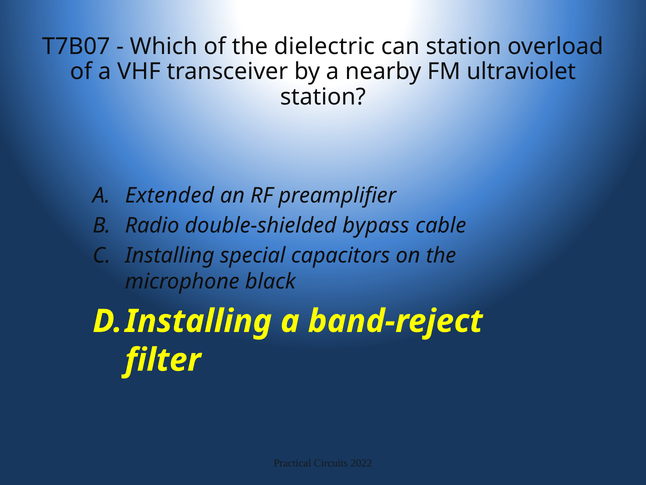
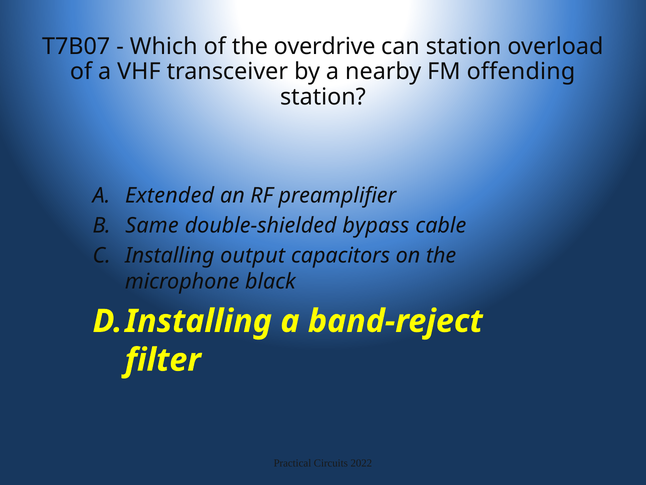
dielectric: dielectric -> overdrive (325, 46)
ultraviolet: ultraviolet -> offending (521, 72)
Radio: Radio -> Same (152, 225)
special: special -> output (253, 256)
